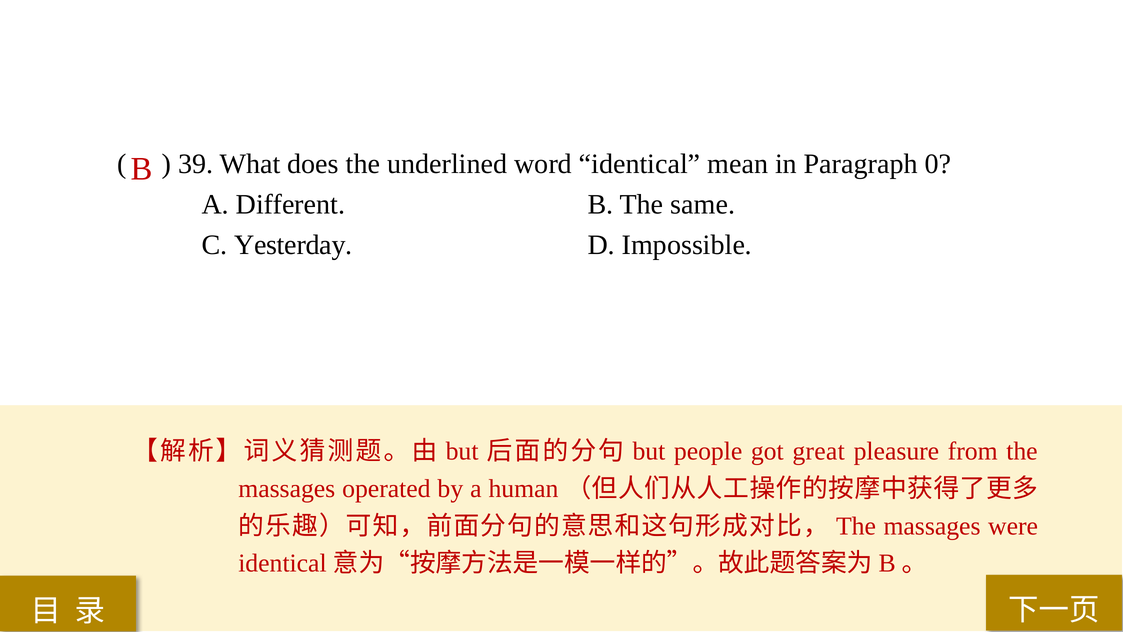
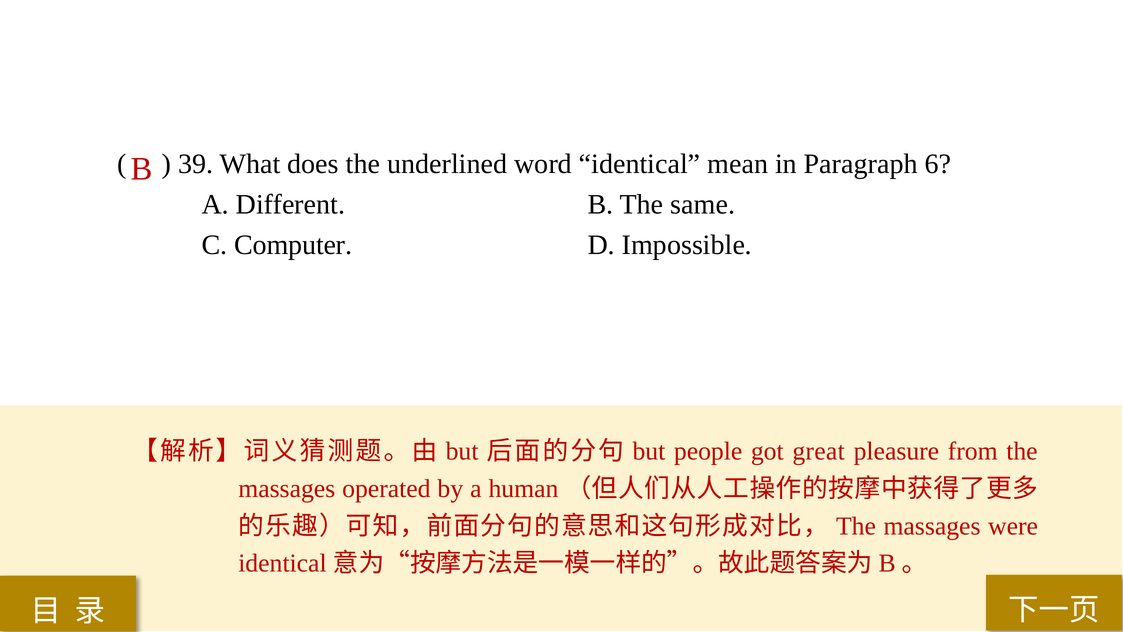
0: 0 -> 6 (938, 164)
Yesterday: Yesterday -> Computer (293, 245)
